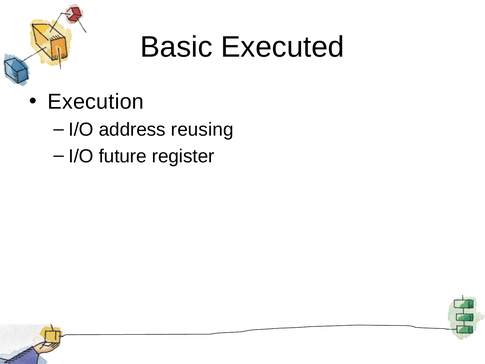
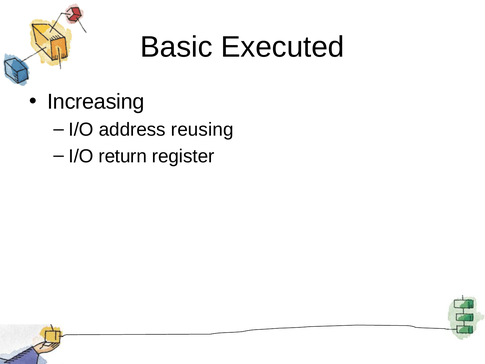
Execution: Execution -> Increasing (96, 102)
future: future -> return (123, 156)
